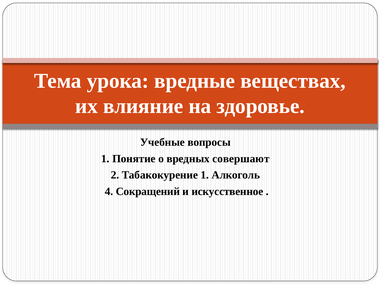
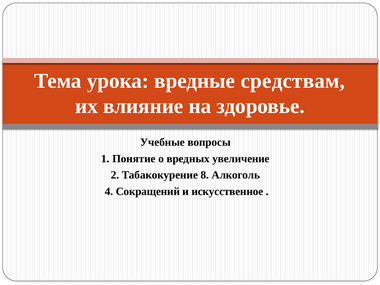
веществах: веществах -> средствам (293, 81)
совершают: совершают -> увеличение (241, 159)
Табакокурение 1: 1 -> 8 (205, 175)
